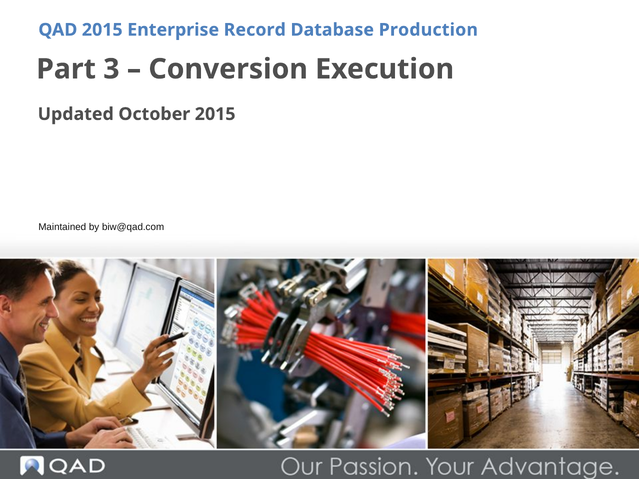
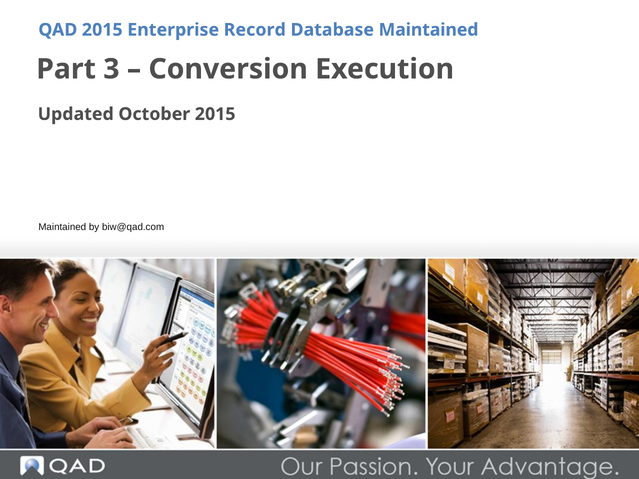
Database Production: Production -> Maintained (429, 30)
